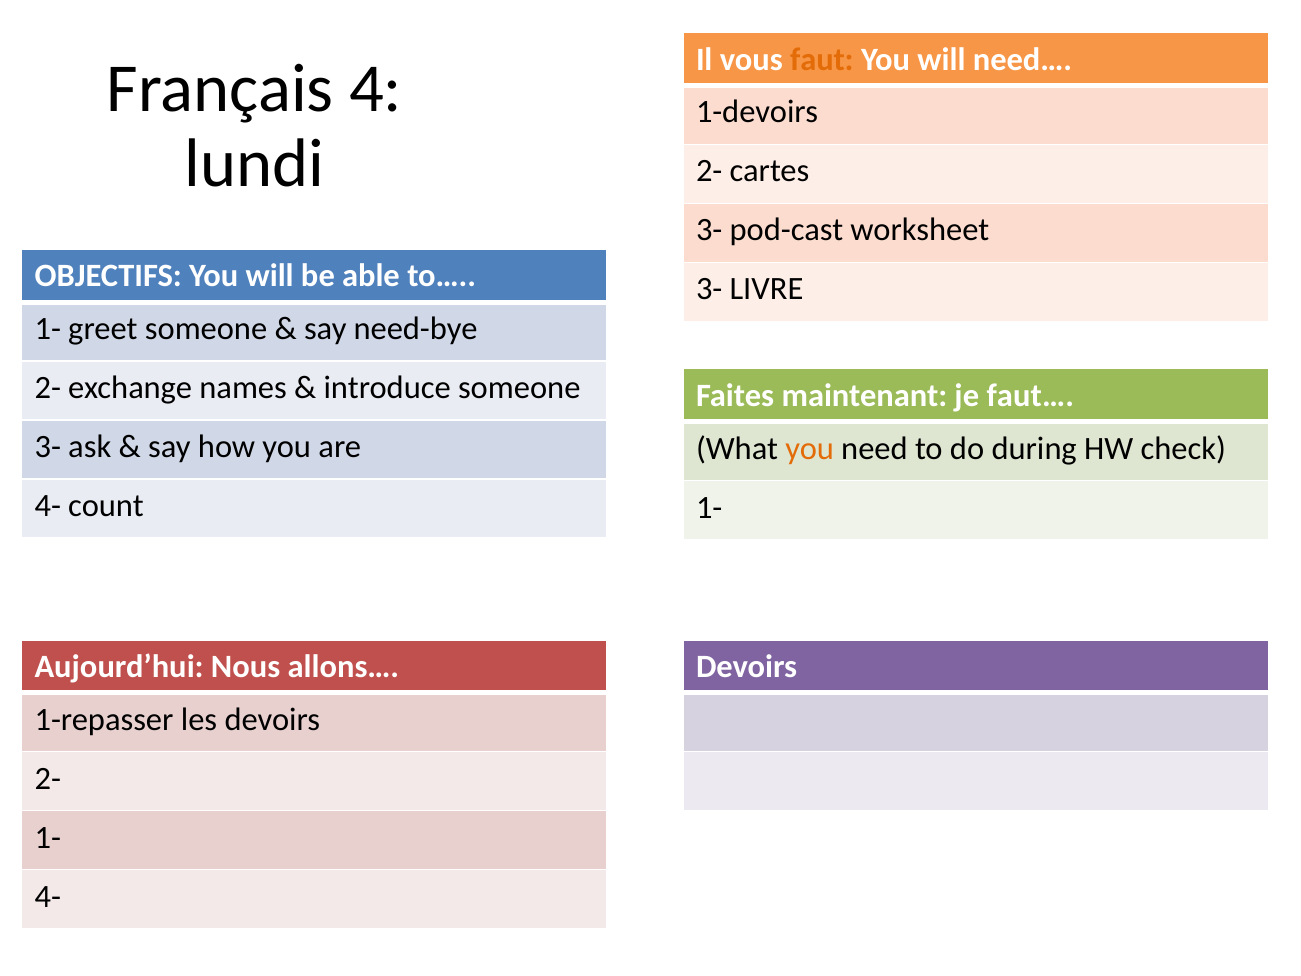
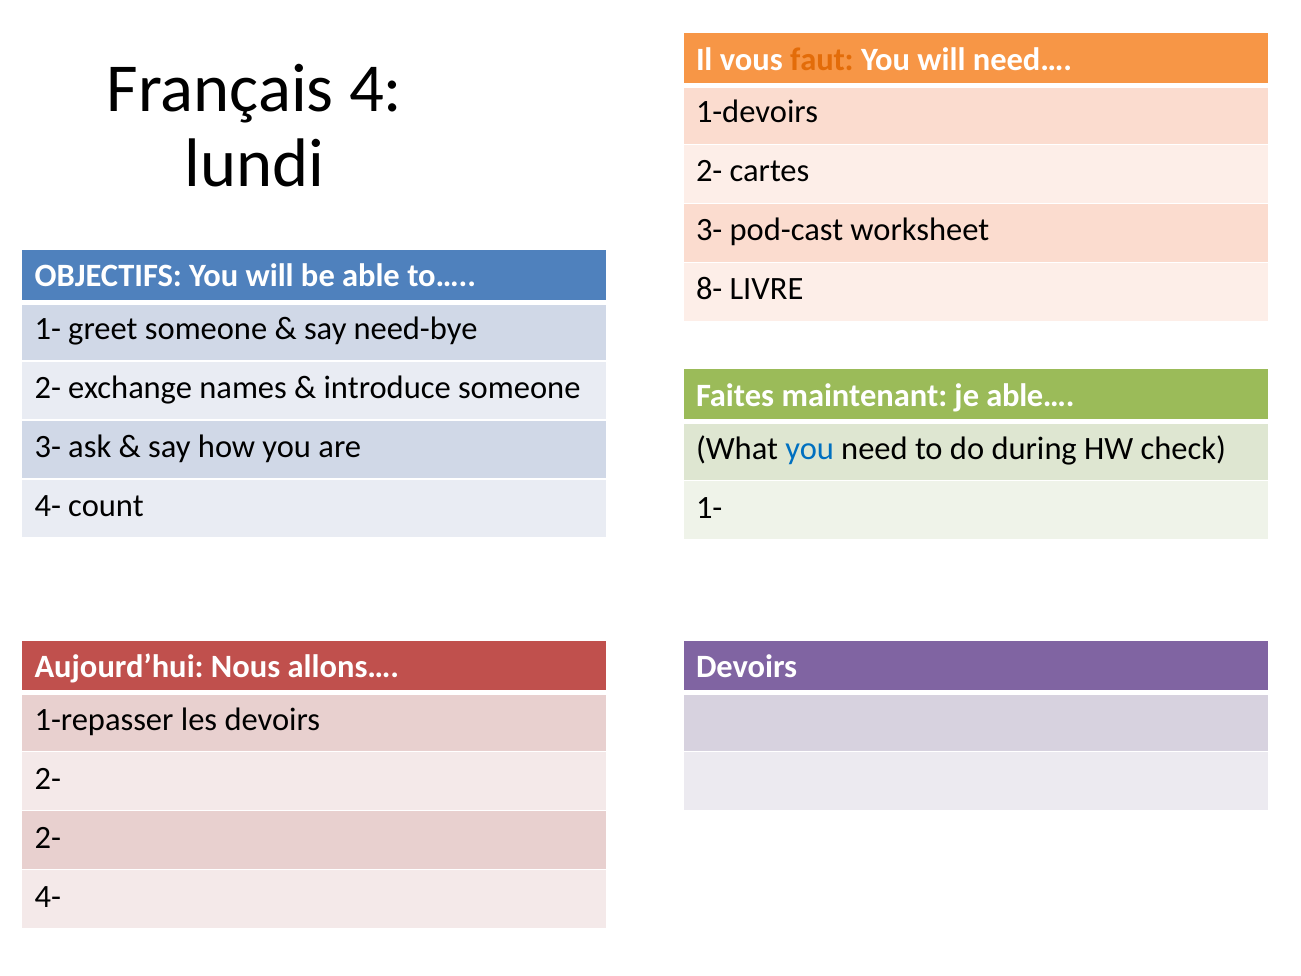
3-: 3- -> 8- (709, 289)
faut…: faut… -> able… (1030, 395)
you colour: orange -> blue (810, 448)
1-: 1- -> 2- (48, 837)
